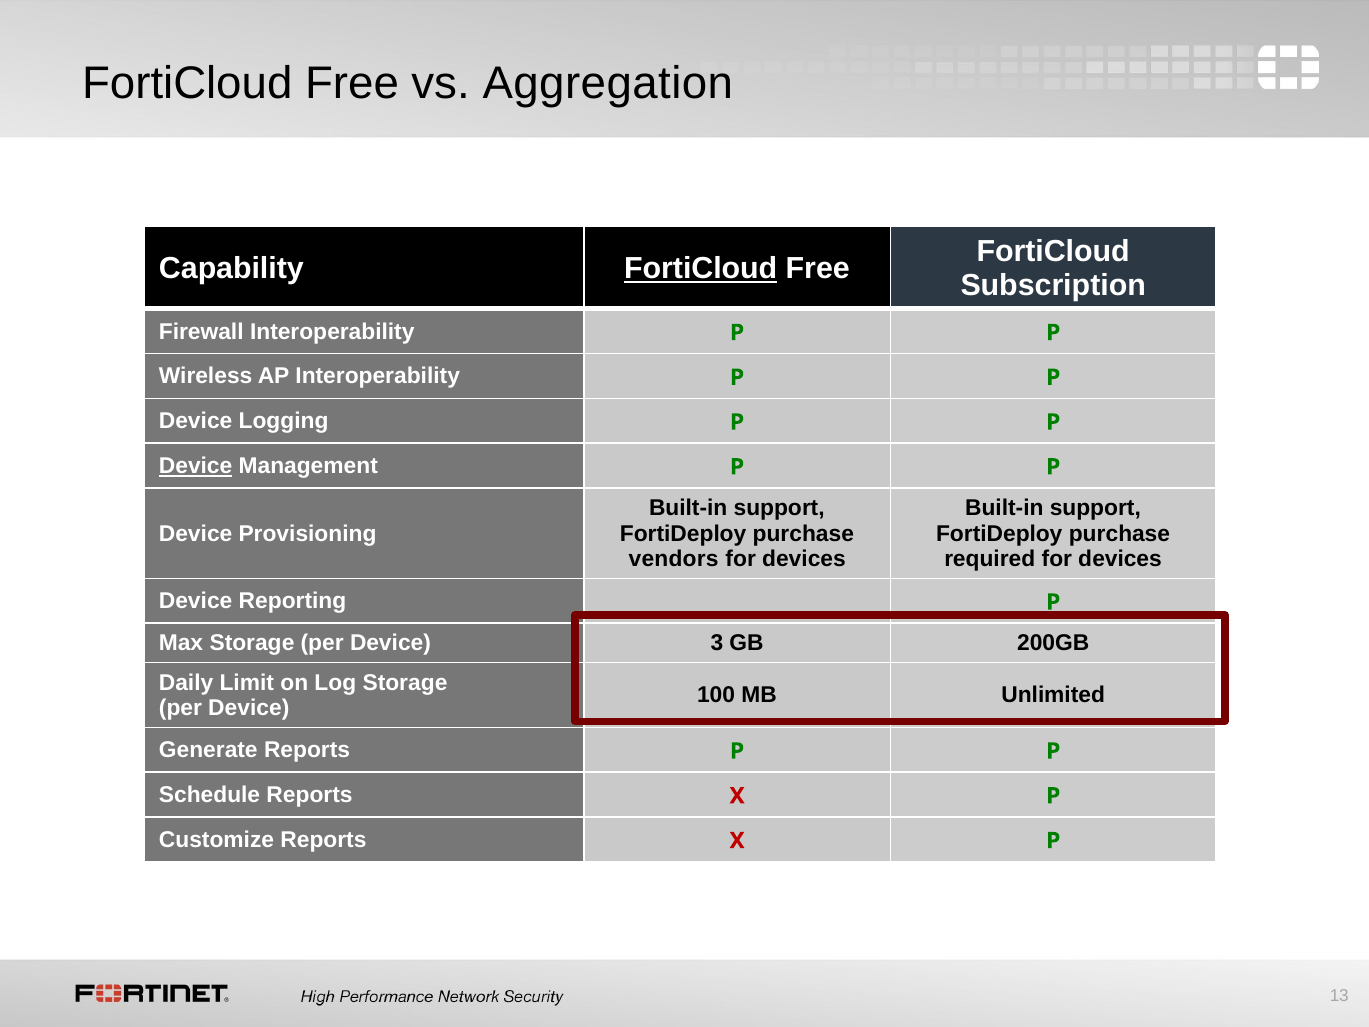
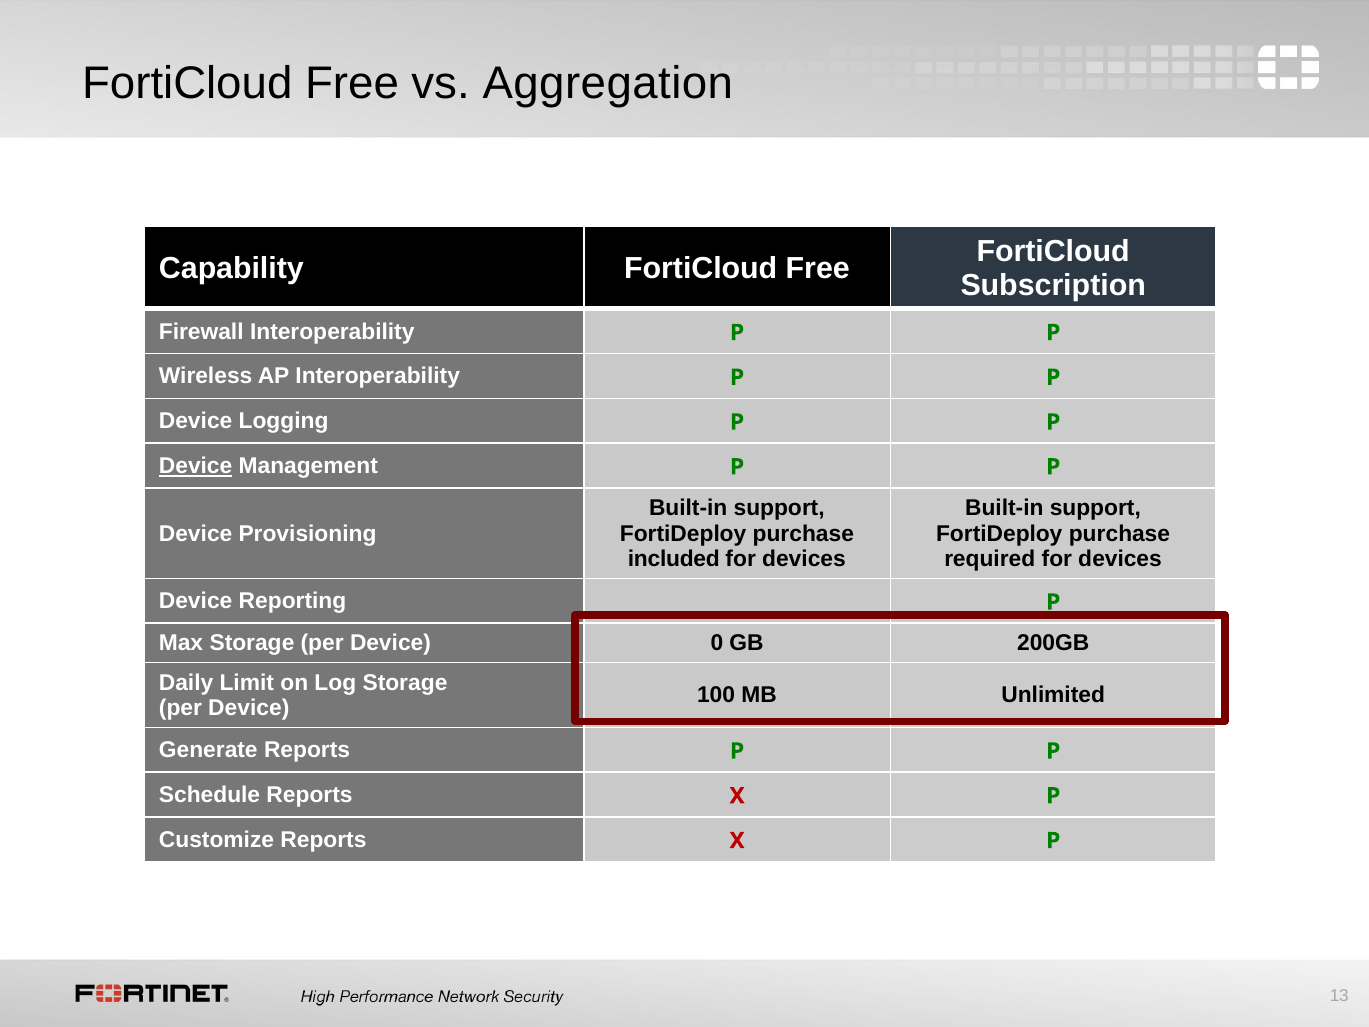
FortiCloud underline: present -> none (701, 269)
vendors: vendors -> included (674, 559)
3: 3 -> 0 (717, 643)
